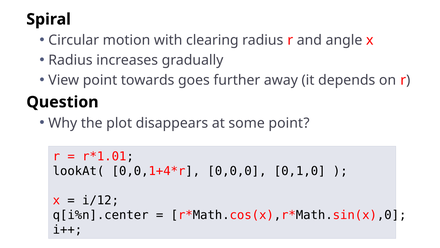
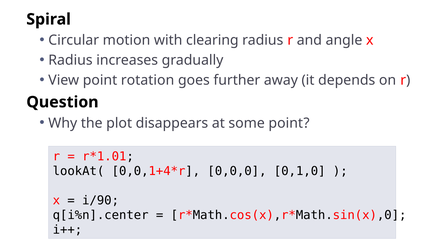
towards: towards -> rotation (148, 80)
i/12: i/12 -> i/90 (101, 200)
